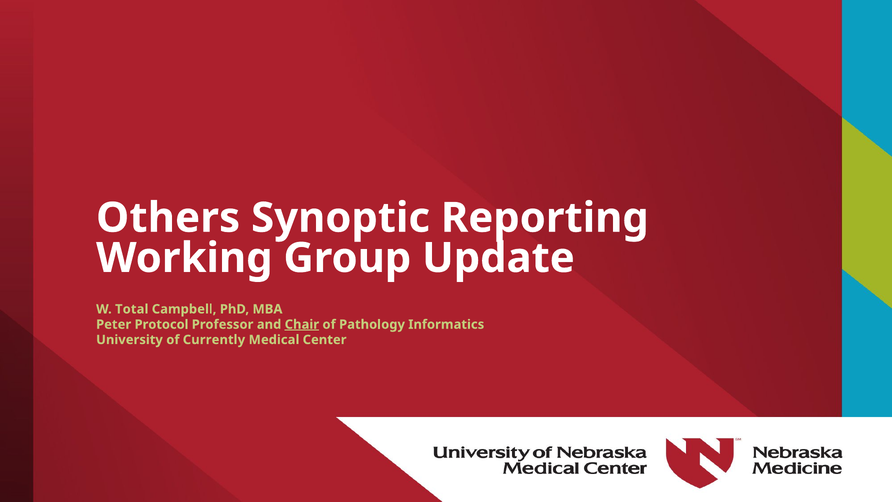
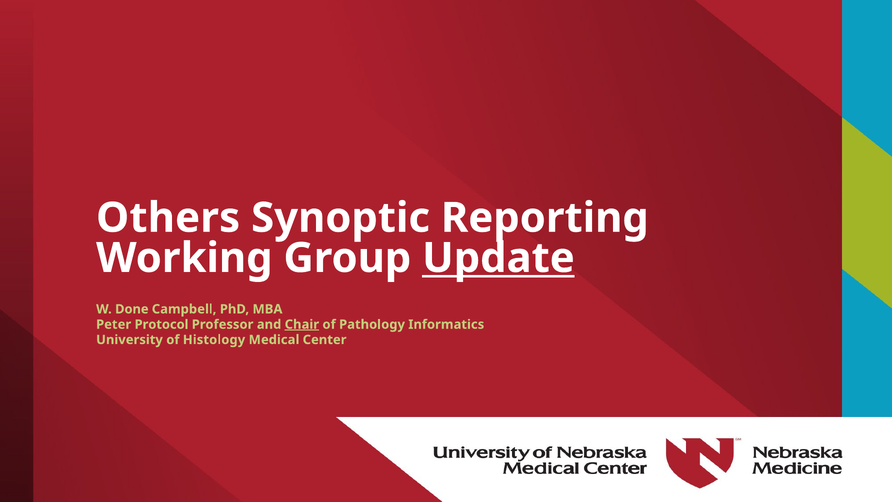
Update underline: none -> present (498, 258)
Total: Total -> Done (132, 309)
Currently: Currently -> Histology (214, 340)
